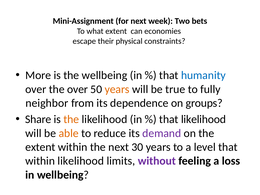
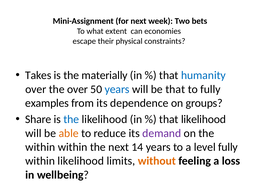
More: More -> Takes (38, 75)
the wellbeing: wellbeing -> materially (105, 75)
years colour: orange -> blue (117, 89)
be true: true -> that (175, 89)
neighbor: neighbor -> examples (47, 103)
the colour: orange -> blue (71, 119)
extent: extent -> within (40, 147)
30: 30 -> 14 (137, 147)
level that: that -> fully (228, 147)
without colour: purple -> orange (157, 161)
